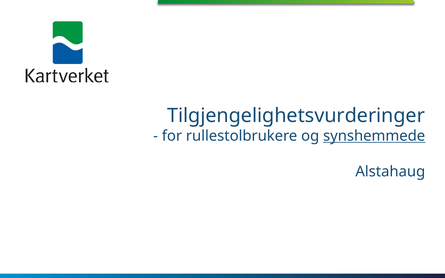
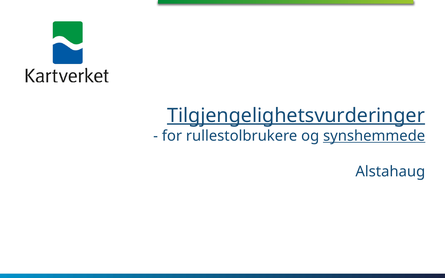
Tilgjengelighetsvurderinger underline: none -> present (296, 116)
